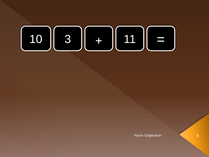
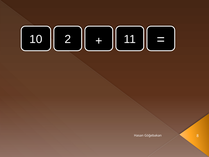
3: 3 -> 2 (68, 39)
